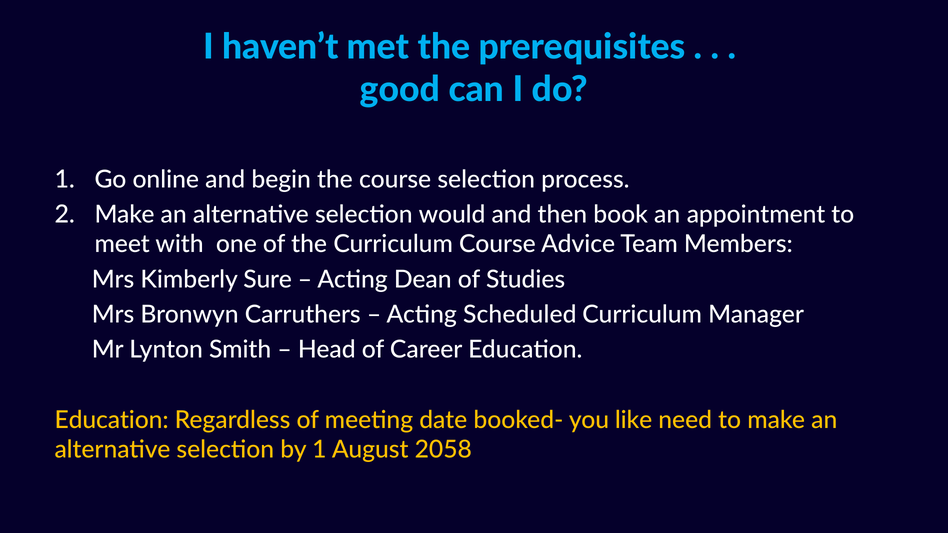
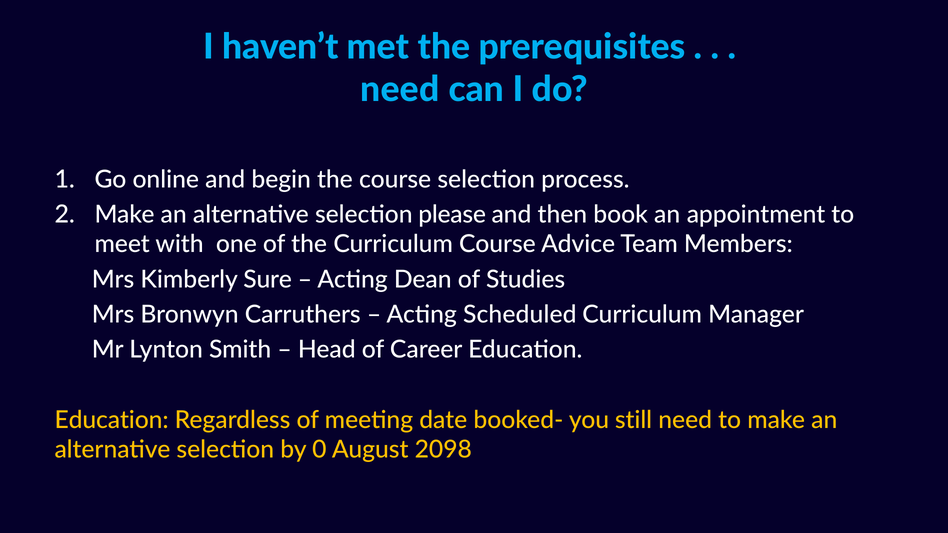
good: good -> need (400, 90)
would: would -> please (452, 215)
like: like -> still (634, 420)
by 1: 1 -> 0 (319, 450)
2058: 2058 -> 2098 (443, 450)
